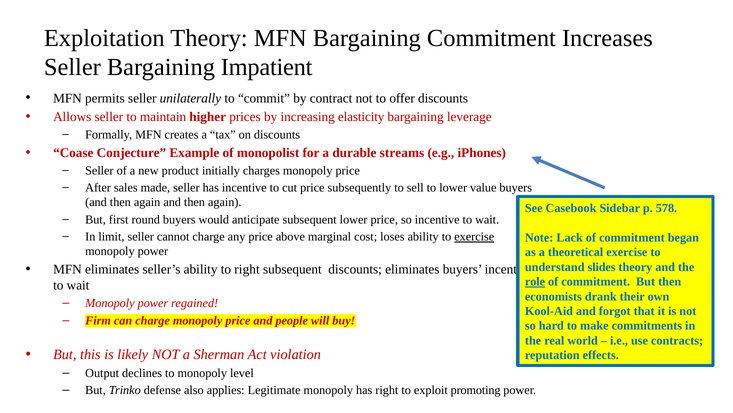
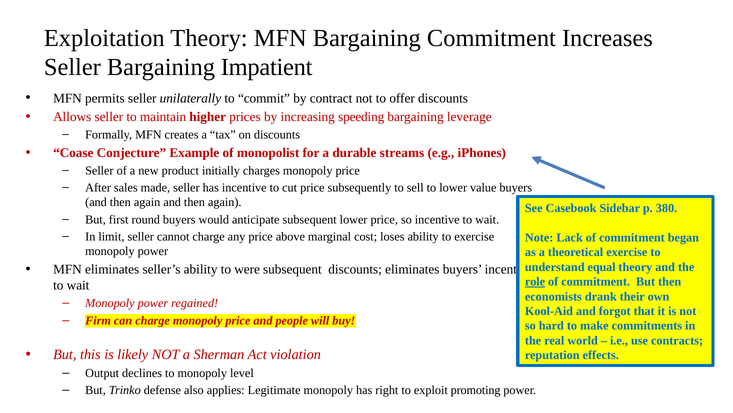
elasticity: elasticity -> speeding (361, 117)
578: 578 -> 380 (666, 208)
exercise underline: present -> none (474, 236)
slides: slides -> equal (602, 267)
to right: right -> were (247, 269)
